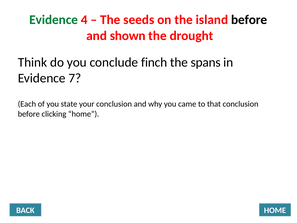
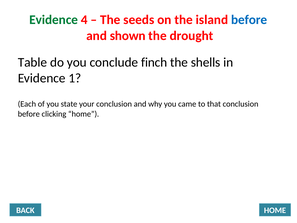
before colour: black -> blue (249, 20)
Think: Think -> Table (32, 62)
spans: spans -> shells (206, 62)
7: 7 -> 1 (75, 78)
